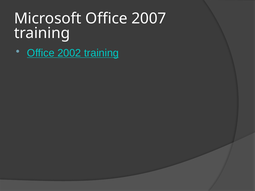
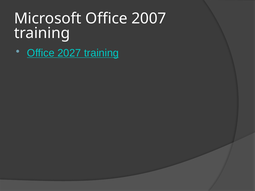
2002: 2002 -> 2027 (69, 53)
